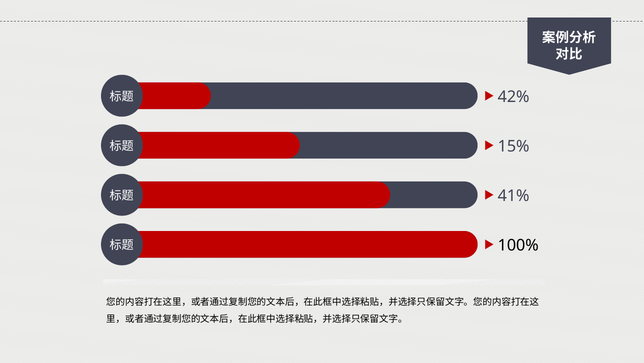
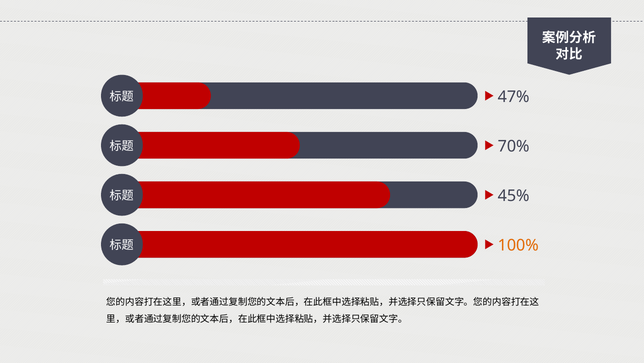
42%: 42% -> 47% (514, 97)
15%: 15% -> 70% (514, 146)
41%: 41% -> 45% (514, 195)
100% colour: black -> orange (518, 245)
